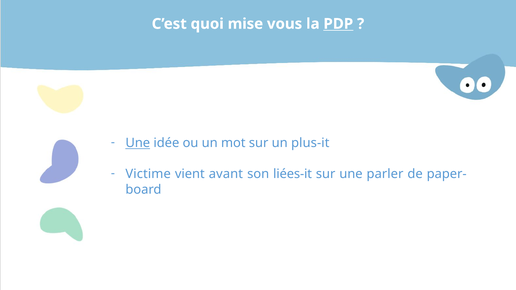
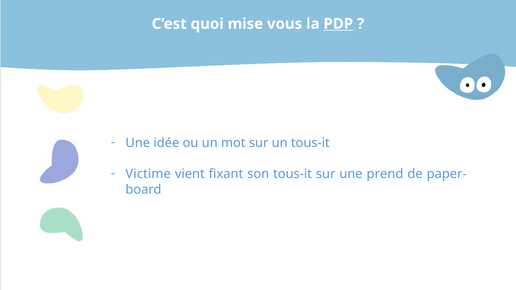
Une underline: present -> none (138, 143)
un plus-it: plus-it -> tous-it (310, 143)
avant: avant -> fixant (226, 174)
son liées-it: liées-it -> tous-it (293, 174)
parler: parler -> prend (385, 174)
